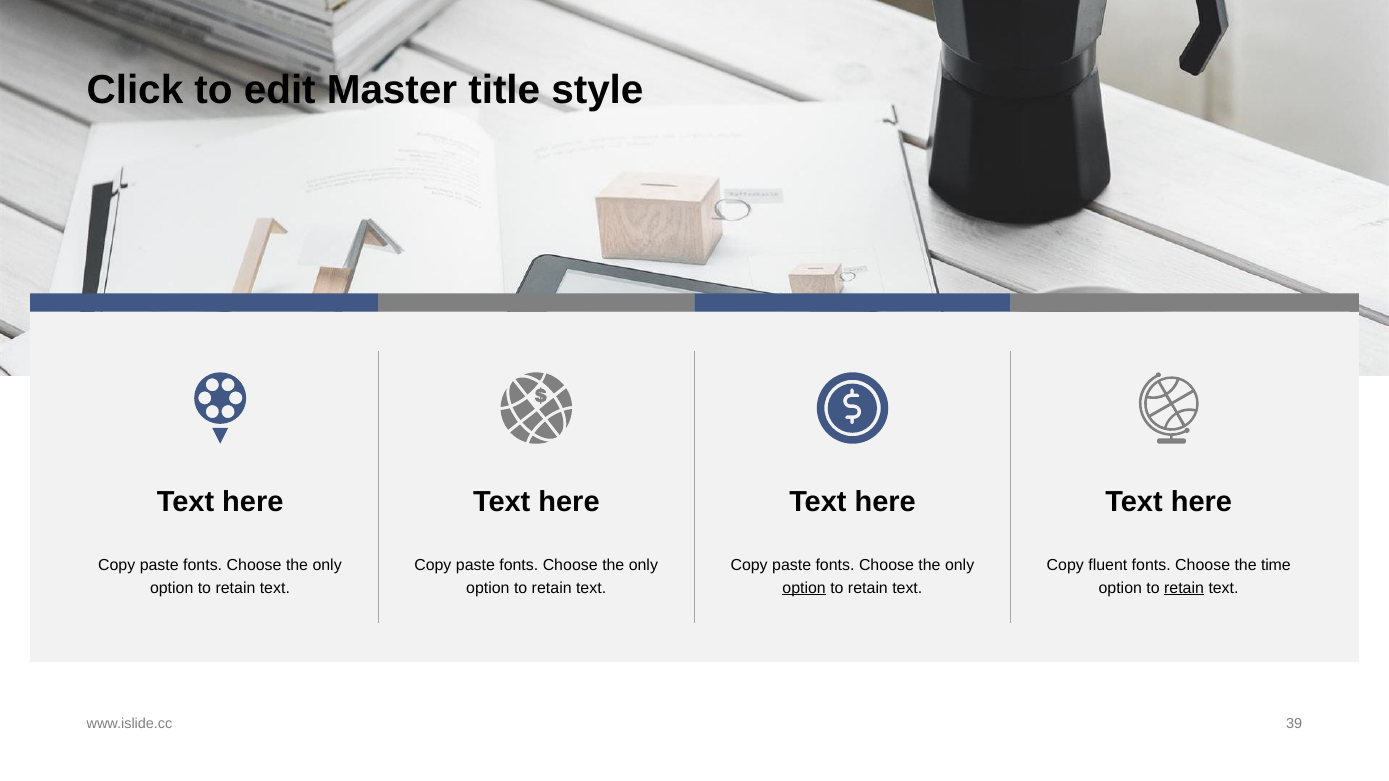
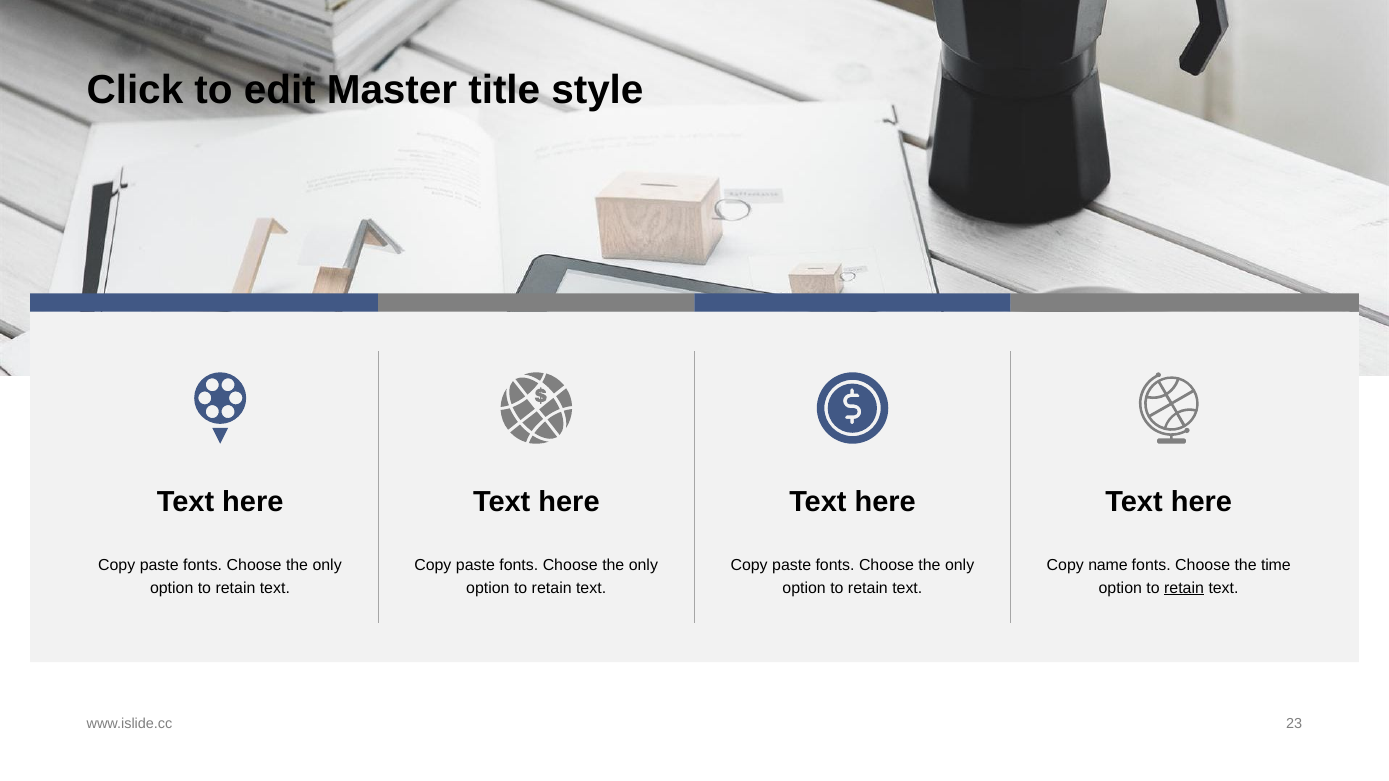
fluent: fluent -> name (1108, 565)
option underline: present -> none (804, 588)
39: 39 -> 23 (1294, 724)
